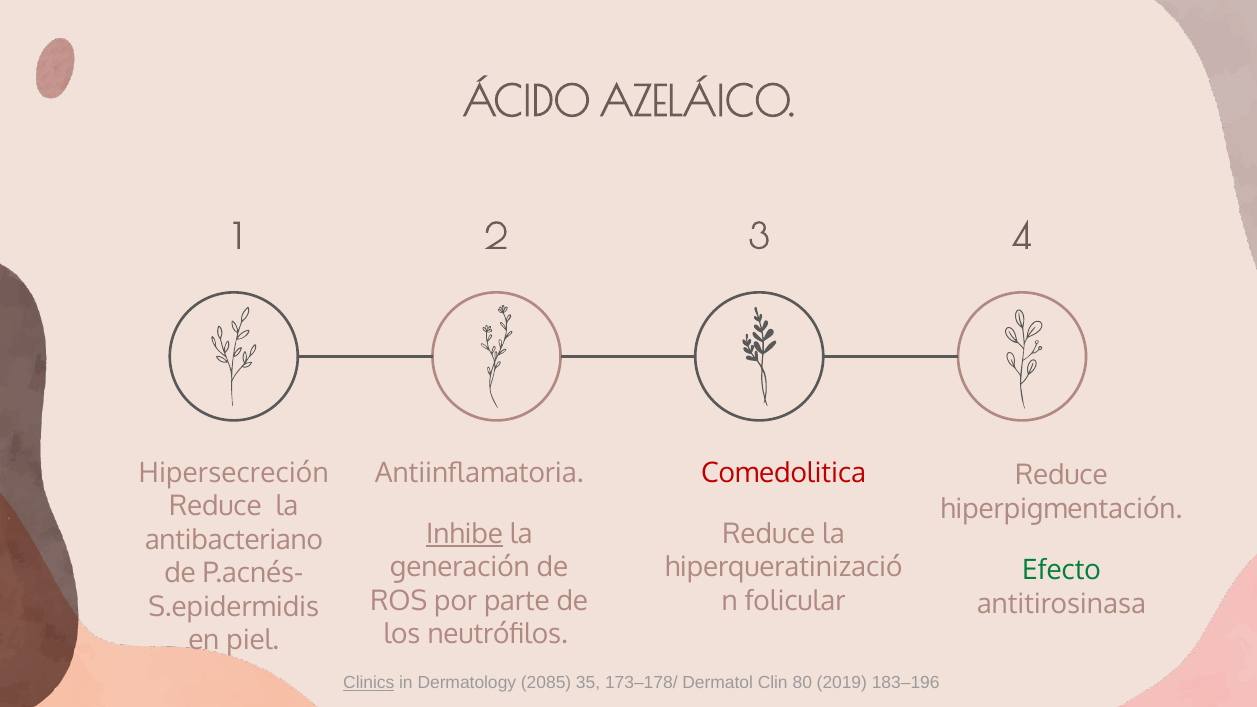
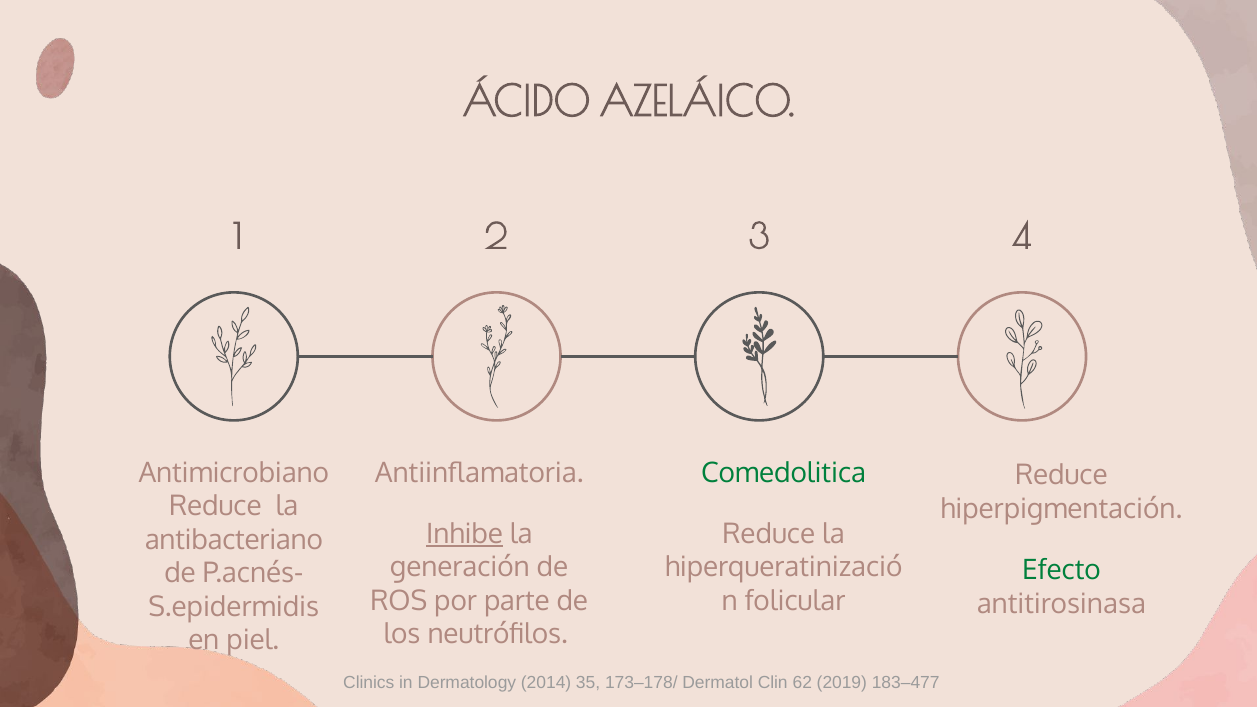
Hipersecreción: Hipersecreción -> Antimicrobiano (234, 473)
Comedolitica colour: red -> green (784, 473)
Clinics underline: present -> none (369, 683)
2085: 2085 -> 2014 (546, 683)
80: 80 -> 62 (802, 683)
183–196: 183–196 -> 183–477 (906, 683)
